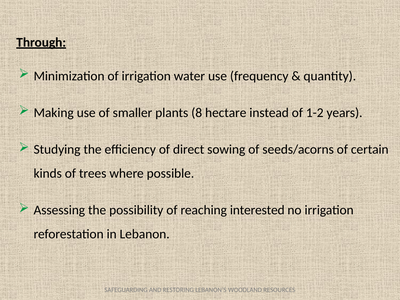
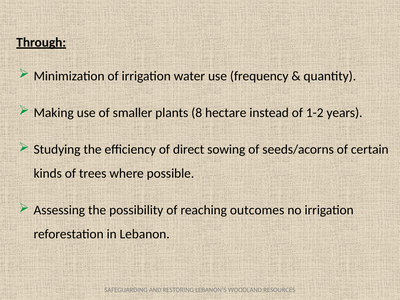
interested: interested -> outcomes (257, 210)
